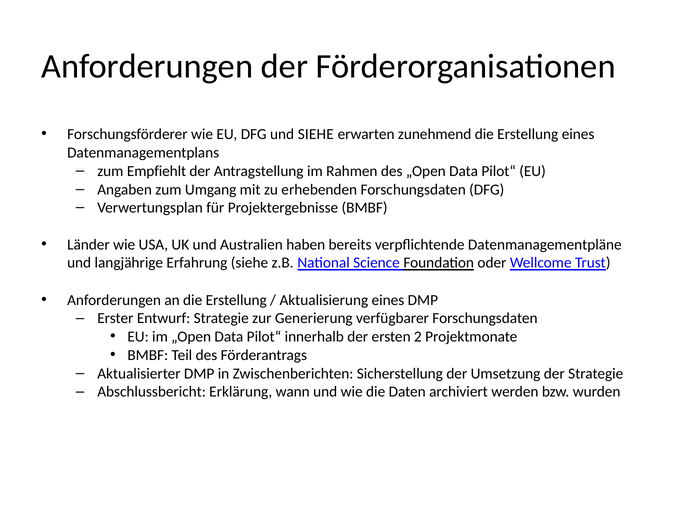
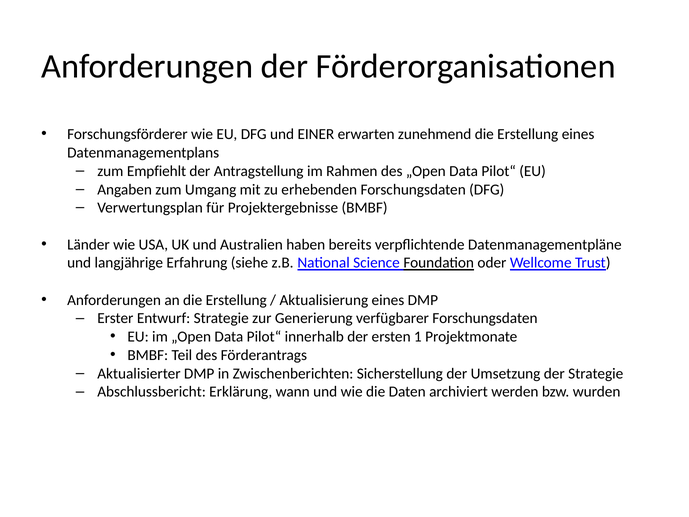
und SIEHE: SIEHE -> EINER (316, 134)
2: 2 -> 1 (418, 337)
